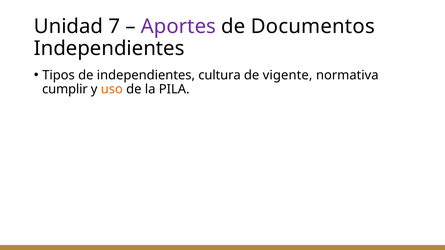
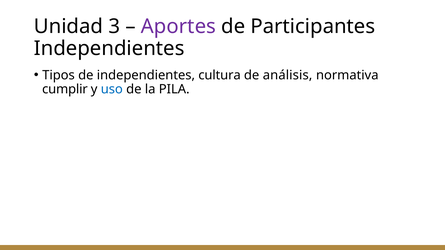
7: 7 -> 3 (114, 26)
Documentos: Documentos -> Participantes (313, 26)
vigente: vigente -> análisis (288, 75)
uso colour: orange -> blue (112, 89)
